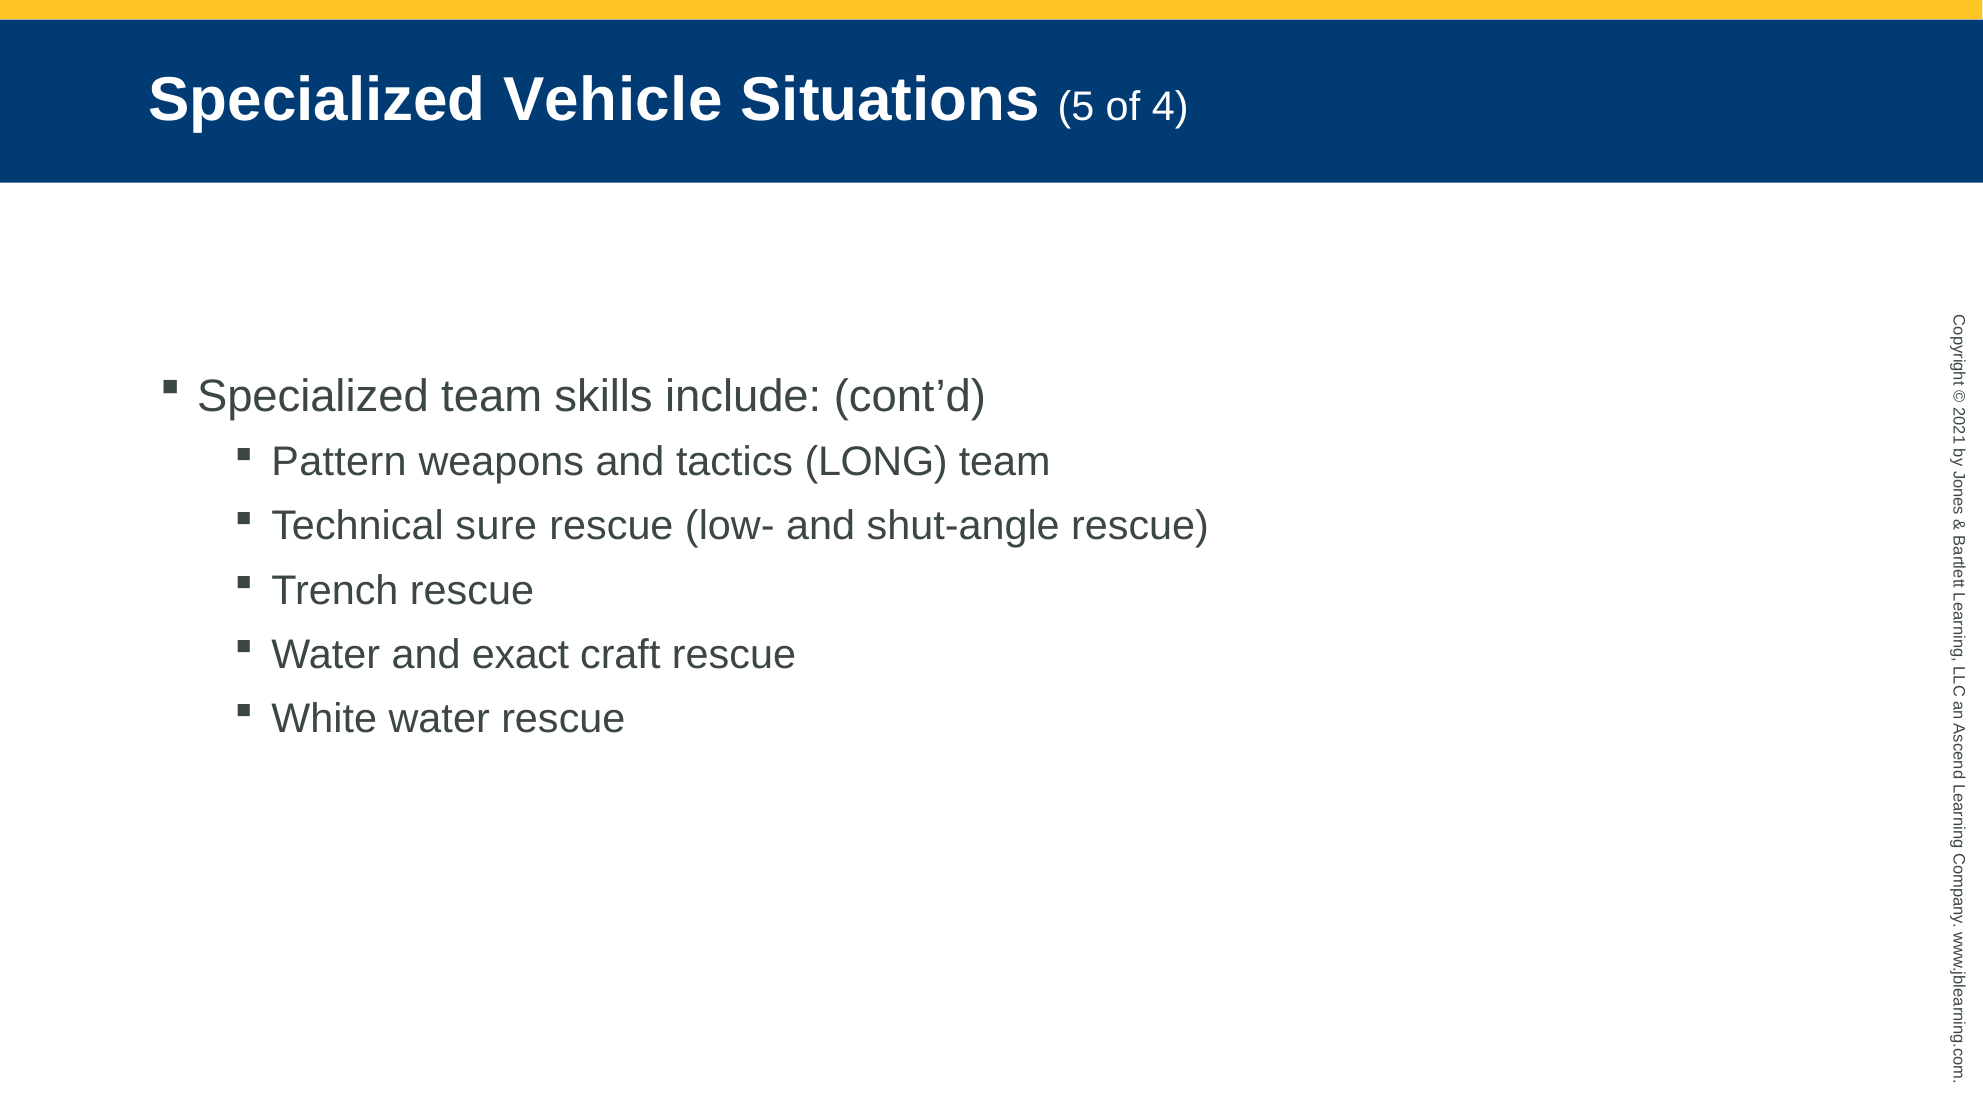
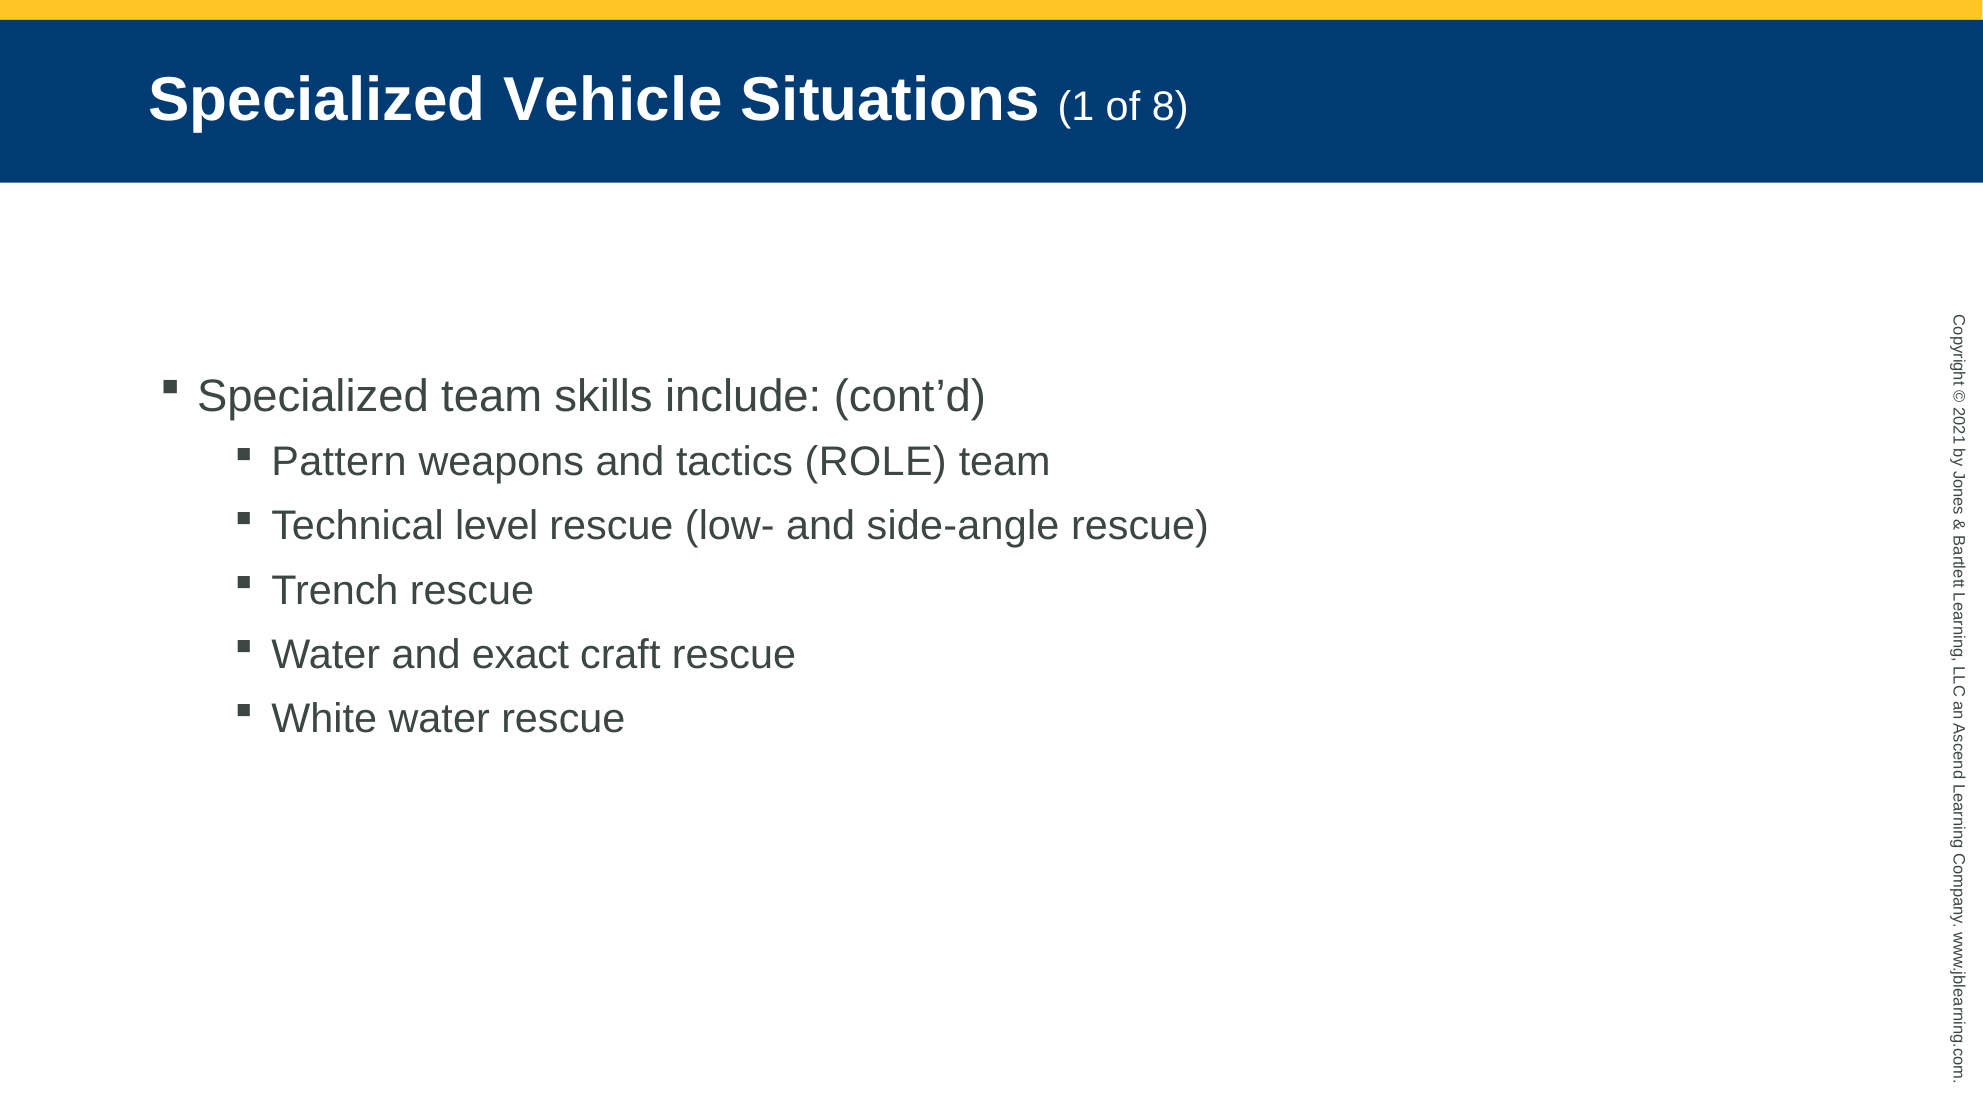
Situations 5: 5 -> 1 (1076, 106)
4: 4 -> 8 (1170, 106)
LONG: LONG -> ROLE (876, 463)
sure: sure -> level (497, 527)
shut-angle: shut-angle -> side-angle (963, 527)
